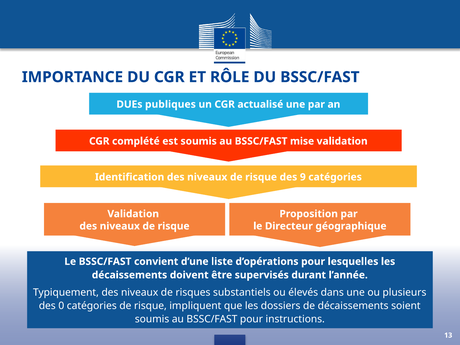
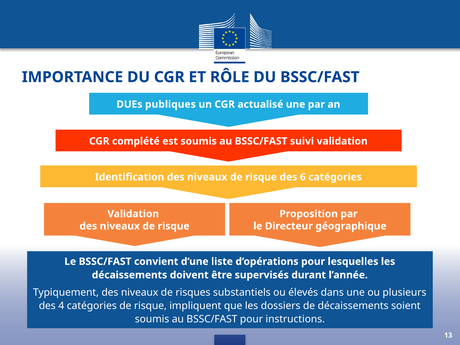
mise: mise -> suivi (302, 141)
9: 9 -> 6 (303, 177)
0: 0 -> 4 (61, 306)
